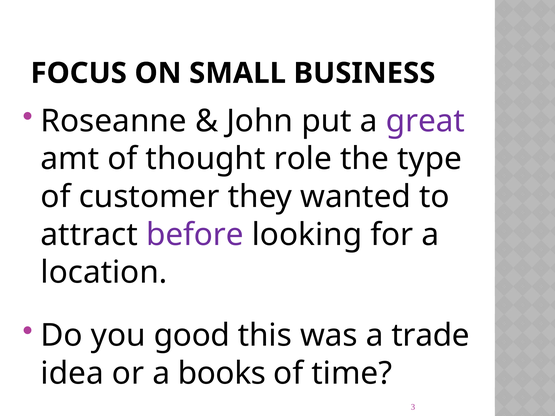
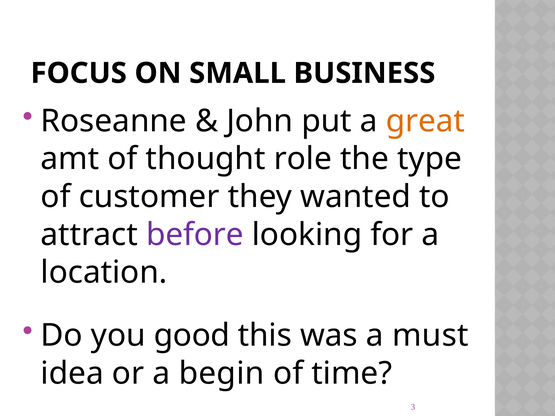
great colour: purple -> orange (425, 121)
trade: trade -> must (430, 336)
books: books -> begin (222, 373)
